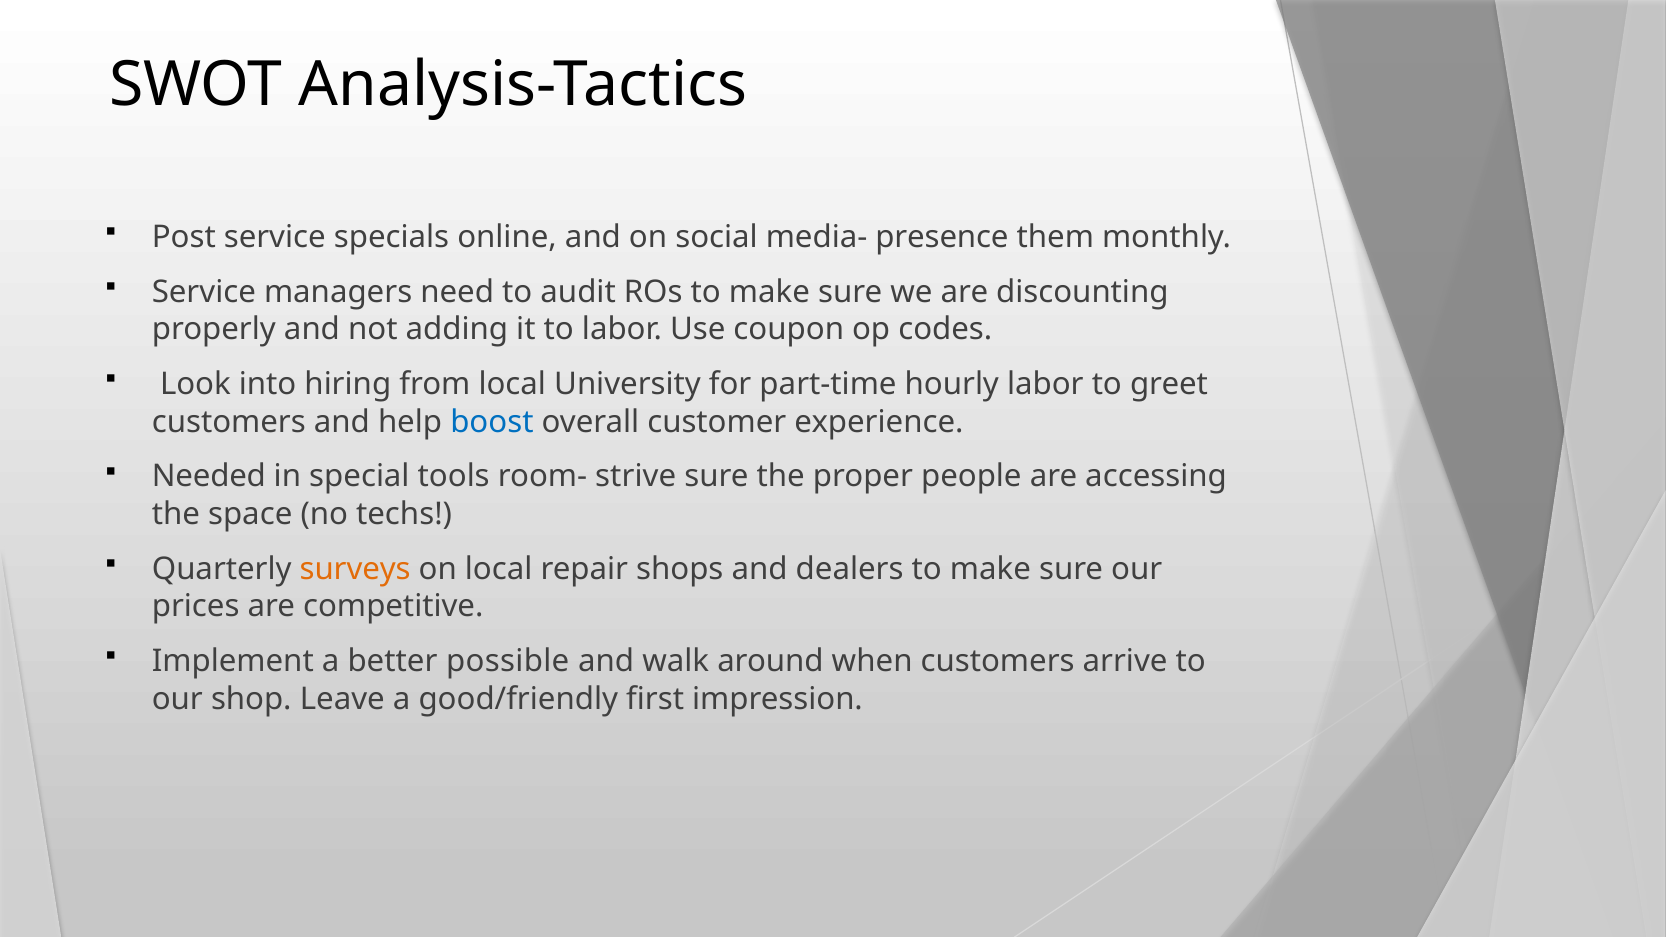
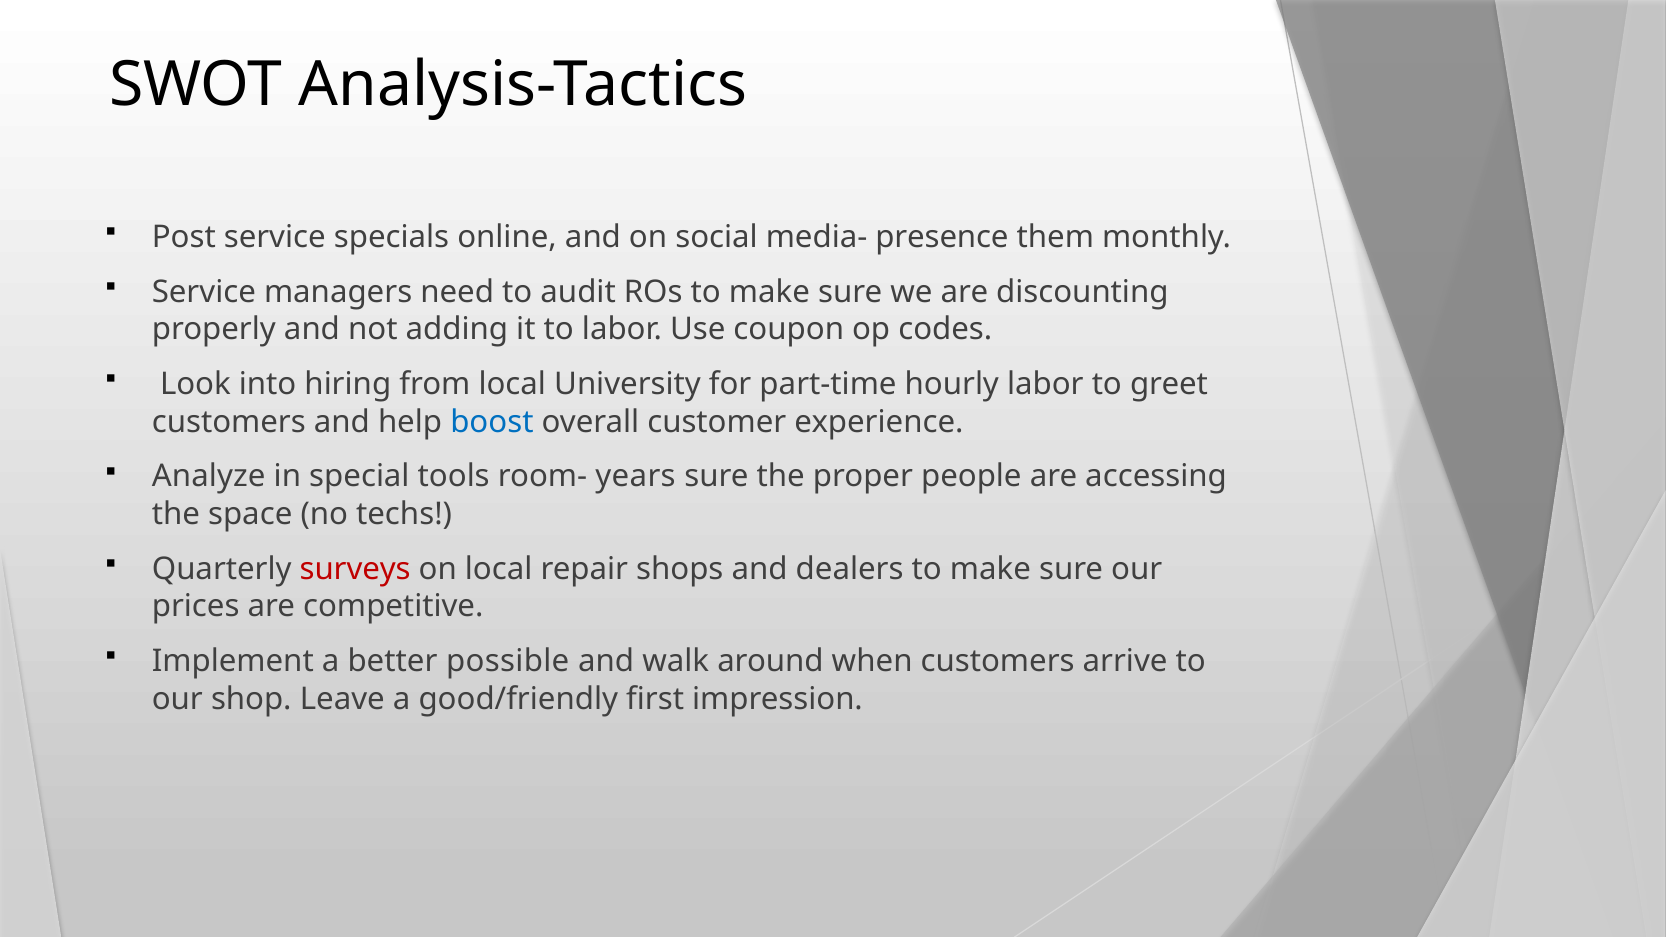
Needed: Needed -> Analyze (209, 477)
strive: strive -> years (636, 477)
surveys colour: orange -> red (355, 569)
